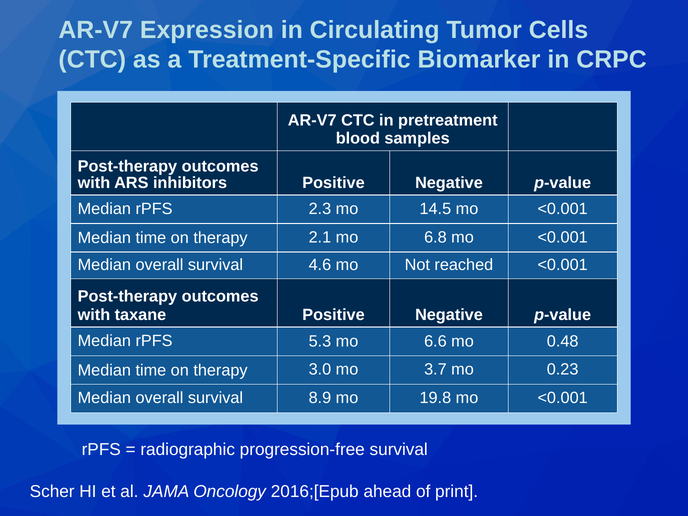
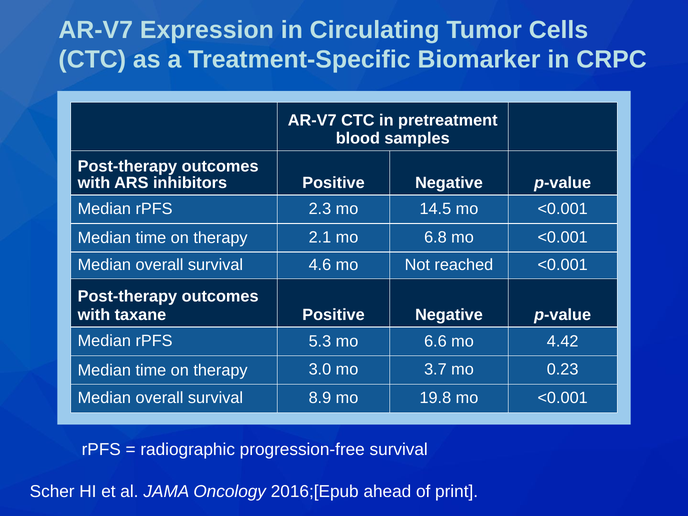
0.48: 0.48 -> 4.42 (563, 342)
